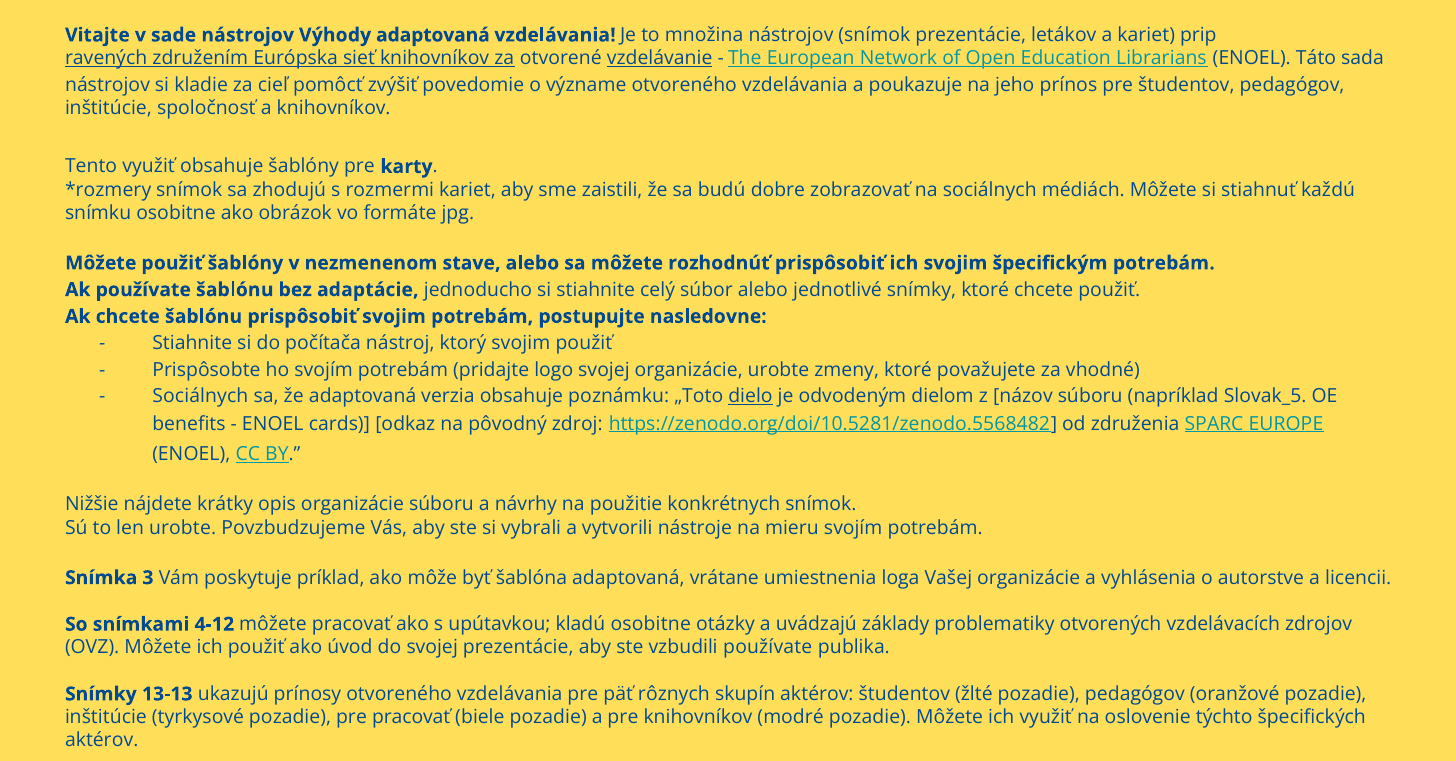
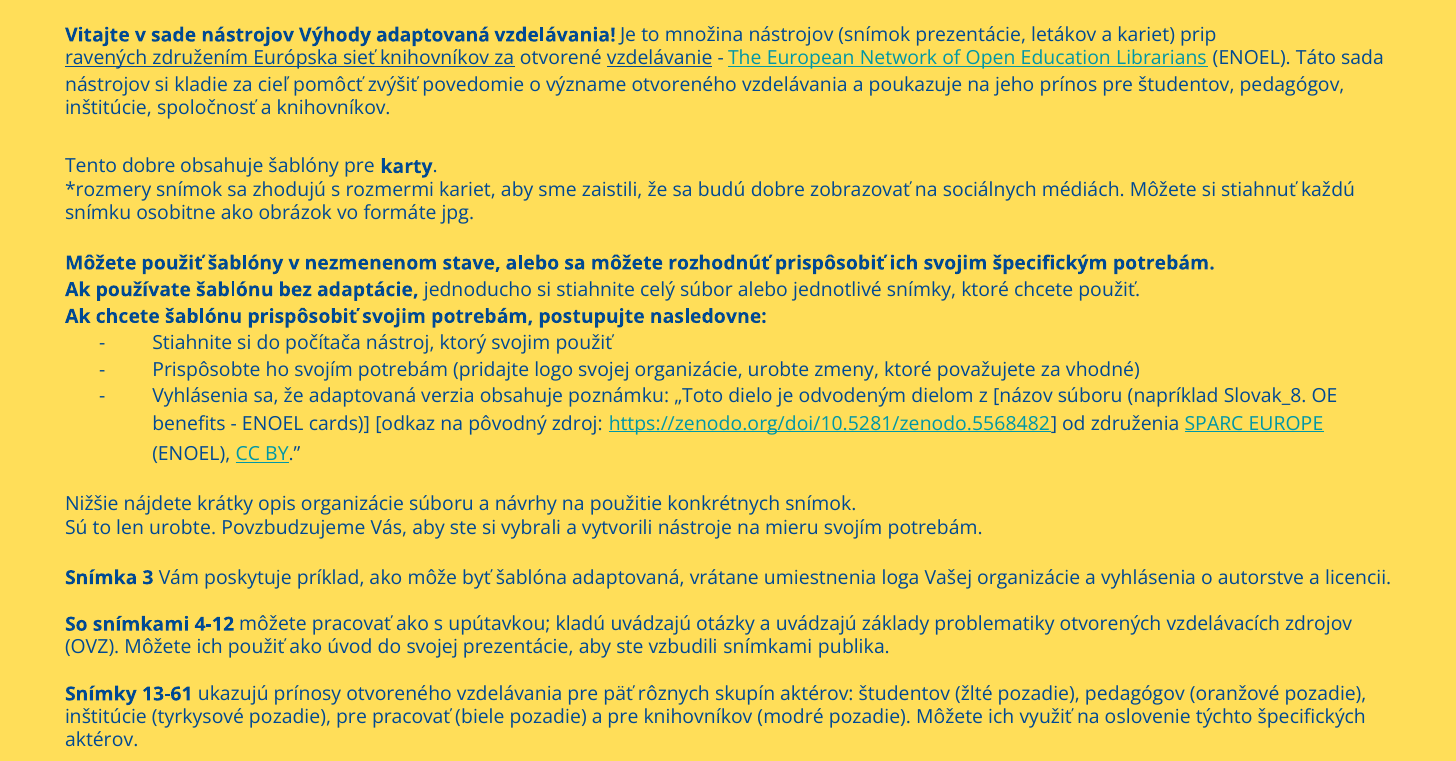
Tento využiť: využiť -> dobre (149, 167)
Sociálnych: Sociálnych -> Vyhlásenia (200, 396)
dielo underline: present -> none (750, 396)
Slovak_5: Slovak_5 -> Slovak_8 (1265, 396)
kladú osobitne: osobitne -> uvádzajú (651, 624)
vzbudili používate: používate -> snímkami (768, 647)
13-13: 13-13 -> 13-61 (167, 694)
